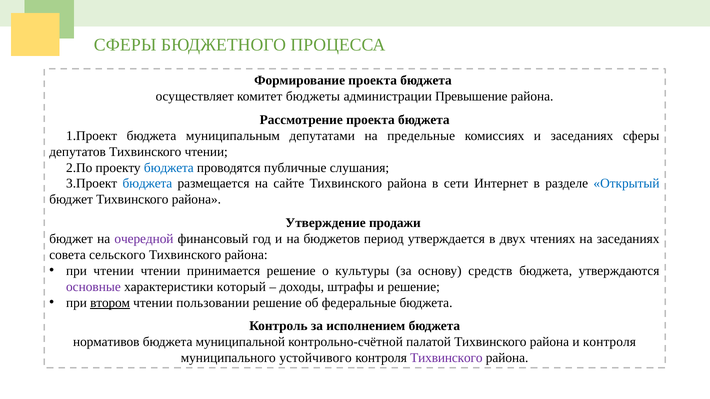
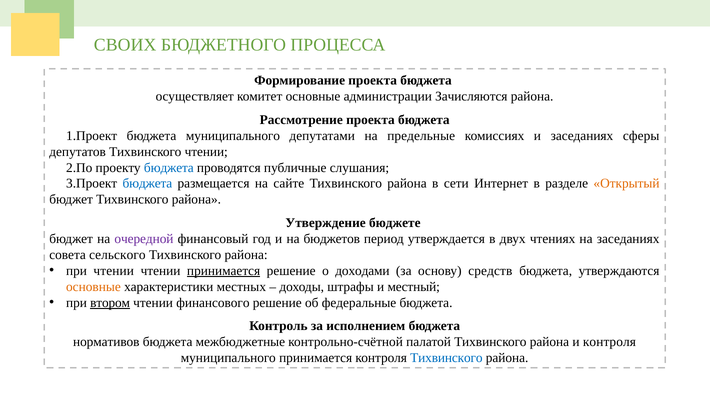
СФЕРЫ: СФЕРЫ -> СВОИХ (125, 45)
комитет бюджеты: бюджеты -> основные (313, 96)
Превышение: Превышение -> Зачисляются (471, 96)
бюджета муниципальным: муниципальным -> муниципального (233, 136)
Открытый colour: blue -> orange (626, 184)
продажи: продажи -> бюджете (395, 223)
принимается underline: none -> present (224, 271)
культуры: культуры -> доходами (362, 271)
основные colour: purple -> orange (93, 287)
который: который -> местных (241, 287)
и решение: решение -> местный (414, 287)
пользовании: пользовании -> финансового (213, 303)
муниципальной: муниципальной -> межбюджетные (240, 342)
муниципального устойчивого: устойчивого -> принимается (316, 358)
Тихвинского colour: purple -> blue (446, 358)
